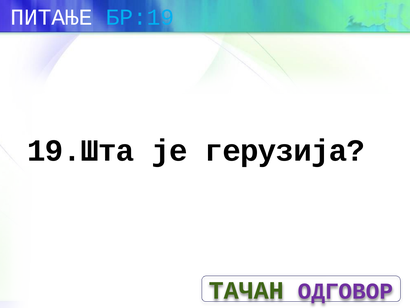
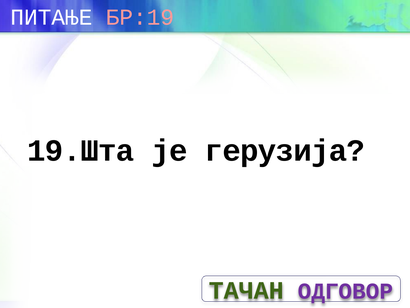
БР:19 colour: light blue -> pink (140, 17)
